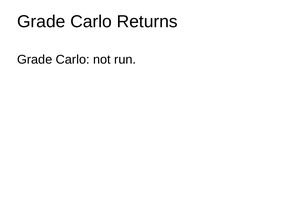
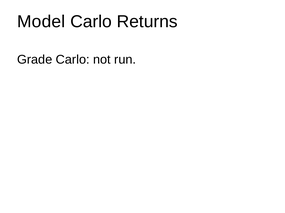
Grade: Grade -> Model (41, 22)
